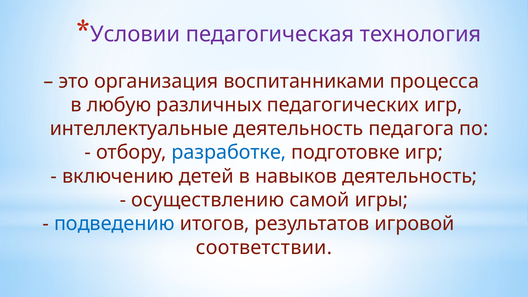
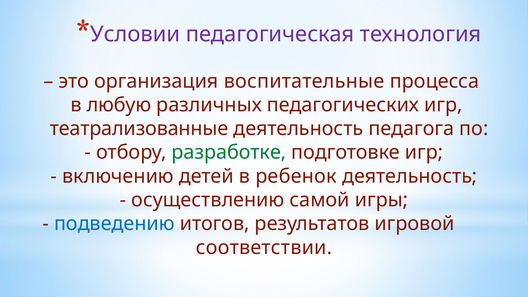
воспитанниками: воспитанниками -> воспитательные (304, 81)
интеллектуальные: интеллектуальные -> театрализованные (139, 129)
разработке colour: blue -> green (229, 152)
навыков: навыков -> ребенок (296, 176)
